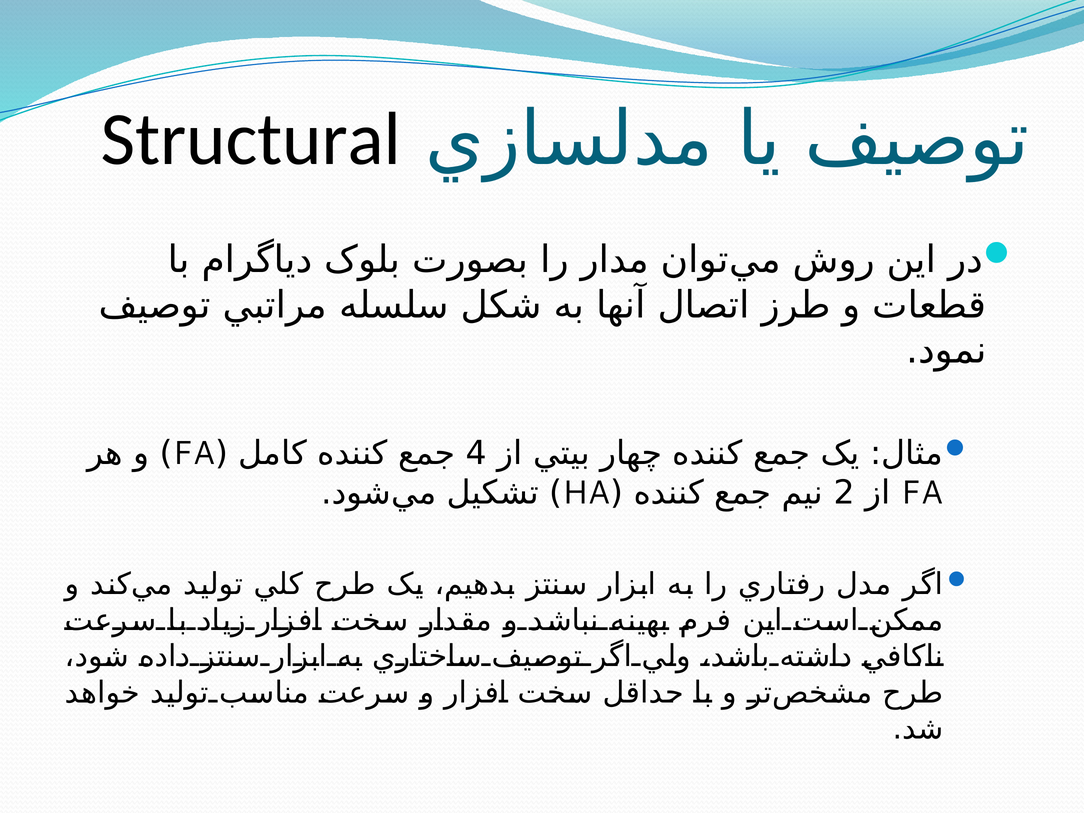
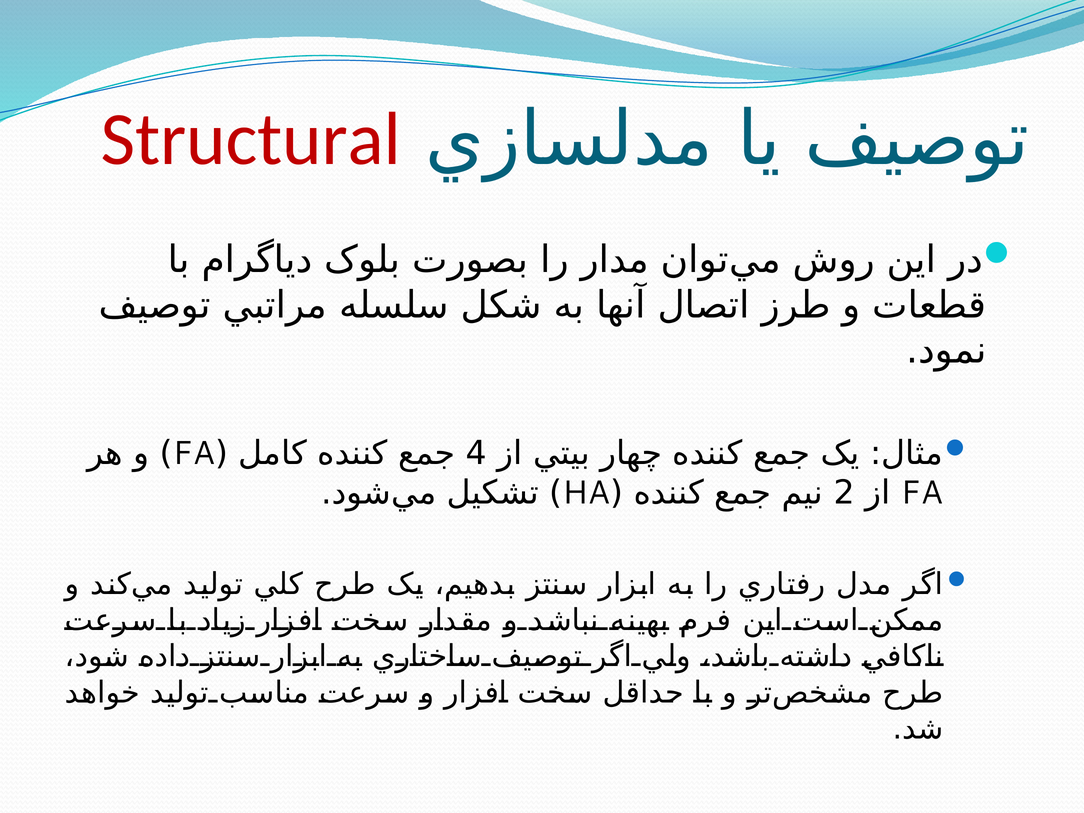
Structural colour: black -> red (251, 139)
